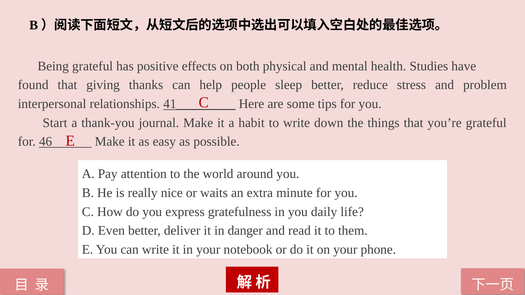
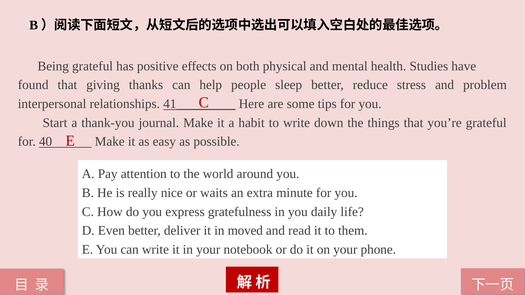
46: 46 -> 40 (46, 142)
danger: danger -> moved (245, 231)
